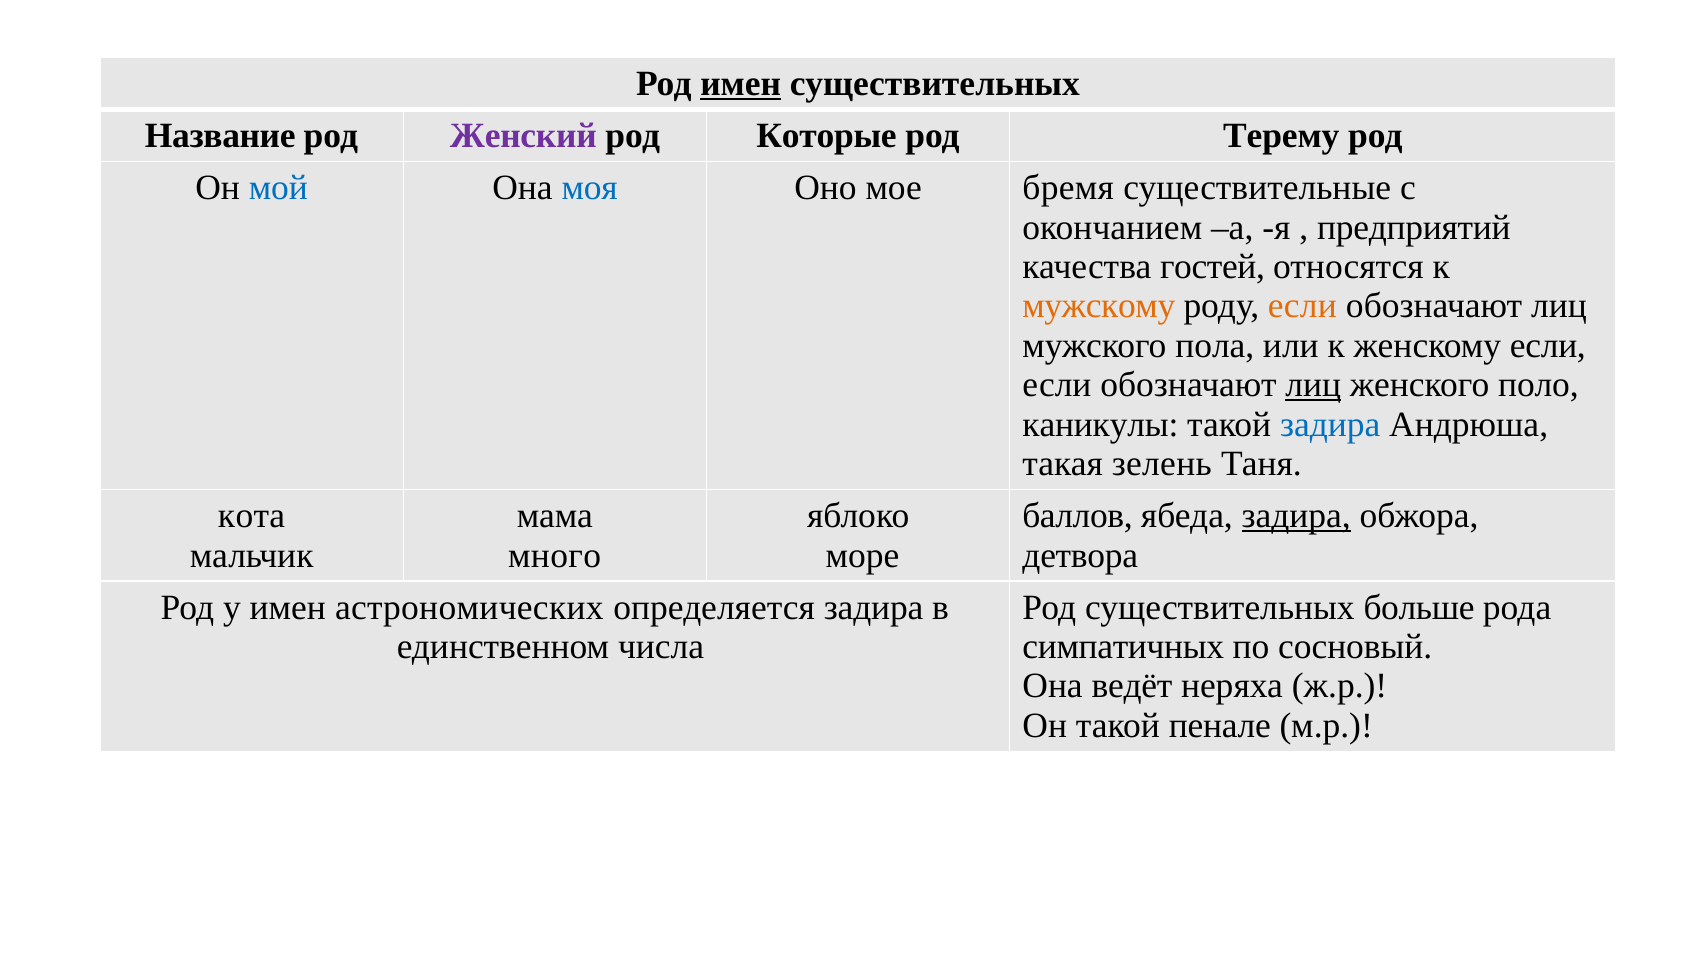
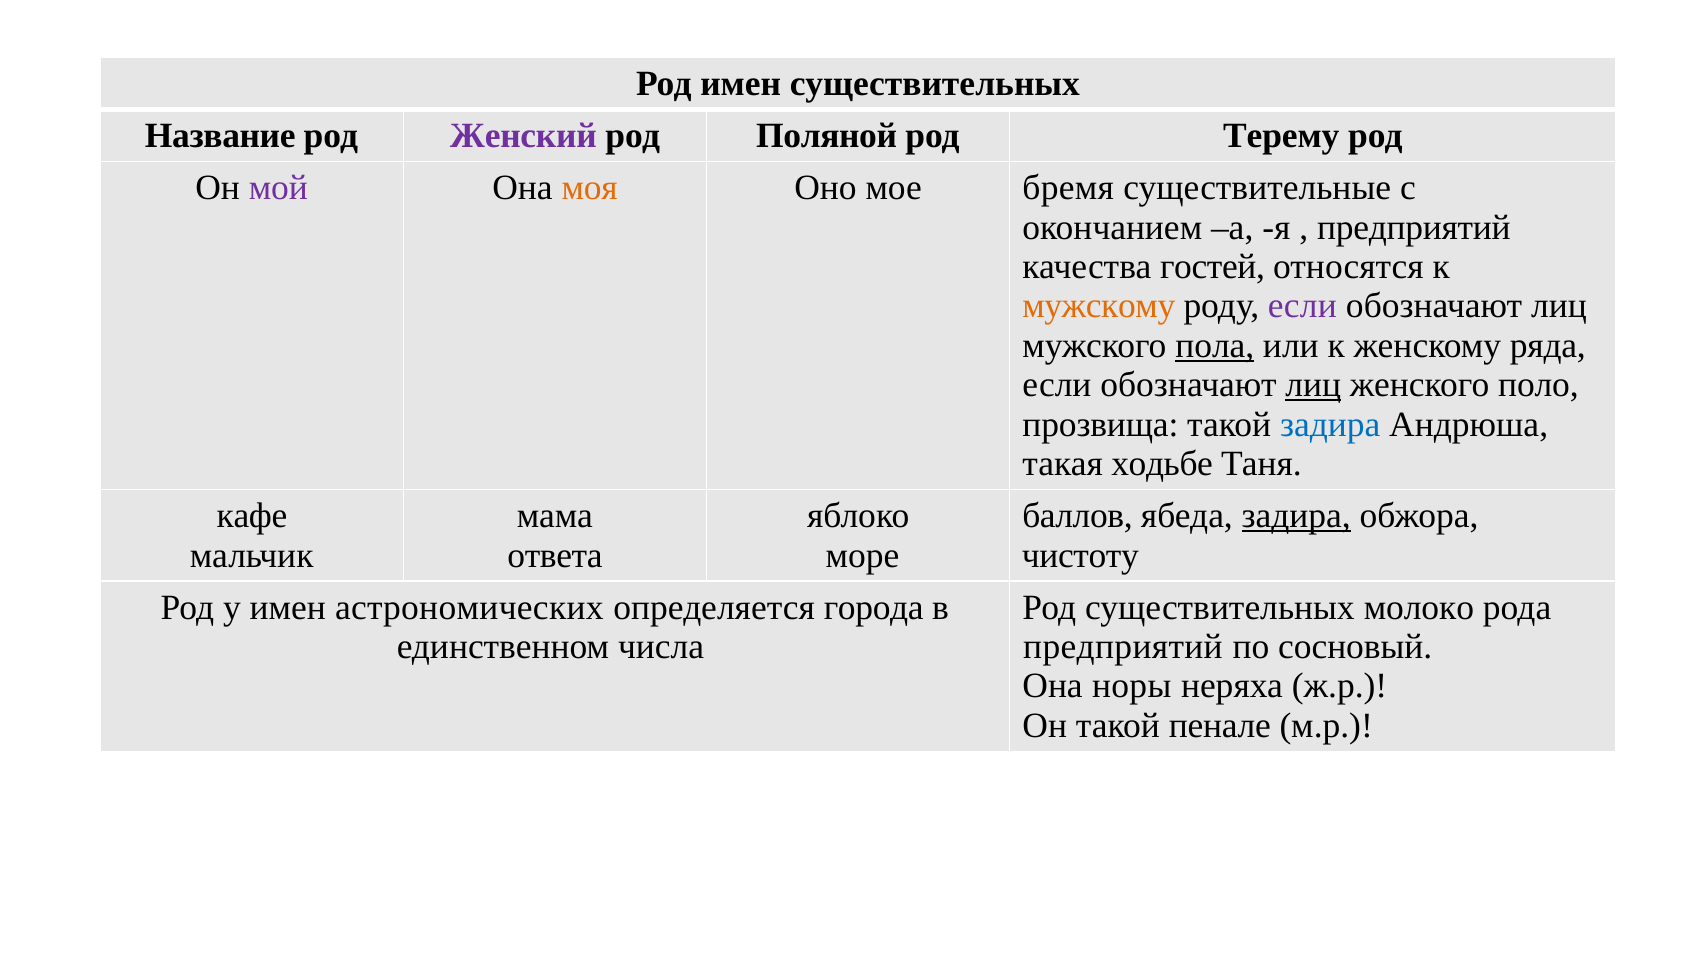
имен underline: present -> none (741, 84)
Которые: Которые -> Поляной (827, 136)
мой colour: blue -> purple (278, 188)
моя colour: blue -> orange (590, 188)
если colour: orange -> purple (1302, 306)
пола underline: none -> present (1215, 345)
женскому если: если -> ряда (1548, 345)
каникулы: каникулы -> прозвища (1100, 424)
зелень: зелень -> ходьбе (1162, 463)
кота: кота -> кафе (252, 516)
много: много -> ответа (555, 555)
детвора: детвора -> чистоту (1080, 555)
определяется задира: задира -> города (874, 607)
больше: больше -> молоко (1419, 607)
симпатичных: симпатичных -> предприятий (1123, 646)
ведёт: ведёт -> норы (1132, 686)
